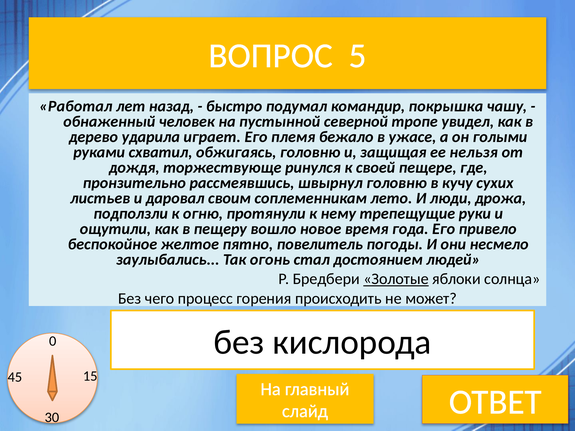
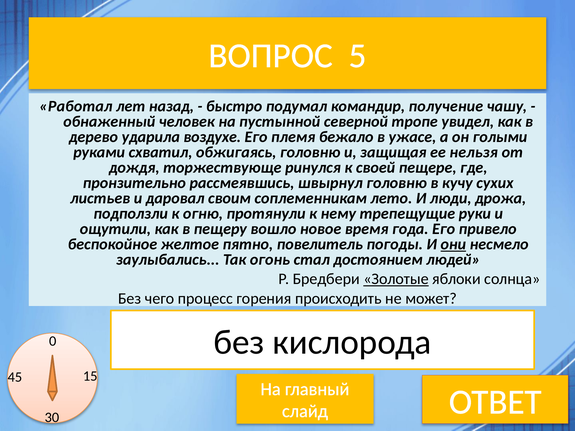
покрышка: покрышка -> получение (446, 106)
играет: играет -> воздухе (212, 137)
они underline: none -> present (453, 244)
